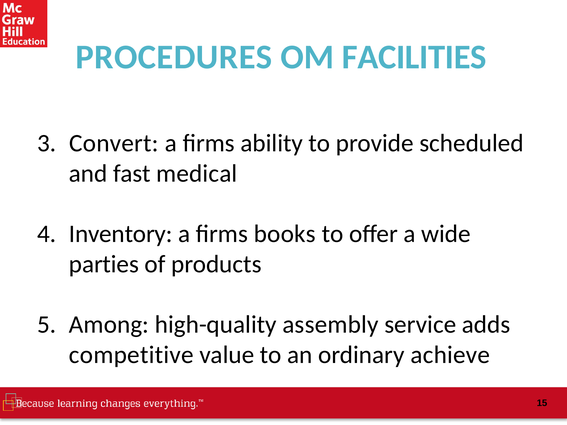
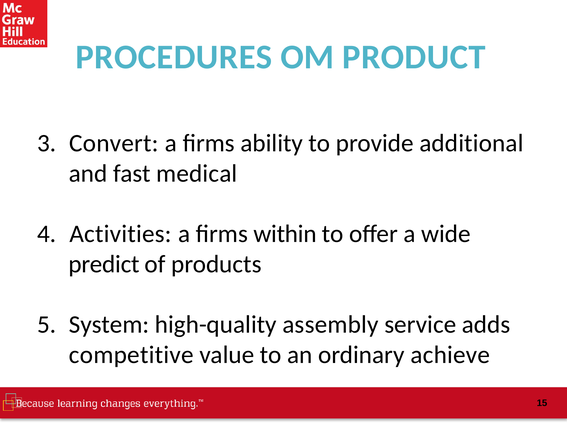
FACILITIES: FACILITIES -> PRODUCT (414, 57)
scheduled: scheduled -> additional (471, 143)
Inventory: Inventory -> Activities (121, 234)
books: books -> within (285, 234)
parties: parties -> predict (104, 264)
Among: Among -> System (109, 325)
